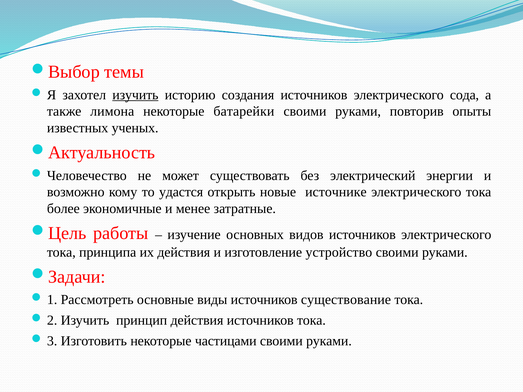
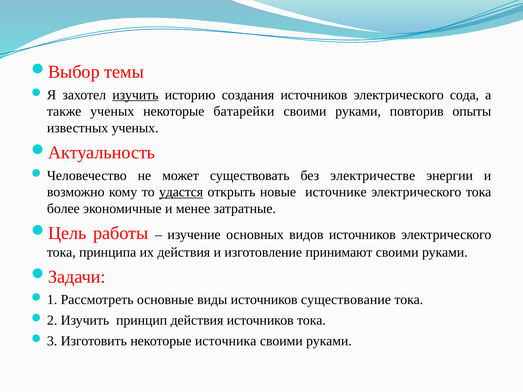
также лимона: лимона -> ученых (112, 111)
электрический: электрический -> электричестве (373, 176)
удастся underline: none -> present (181, 192)
устройство: устройство -> принимают (339, 252)
частицами: частицами -> источника (226, 341)
